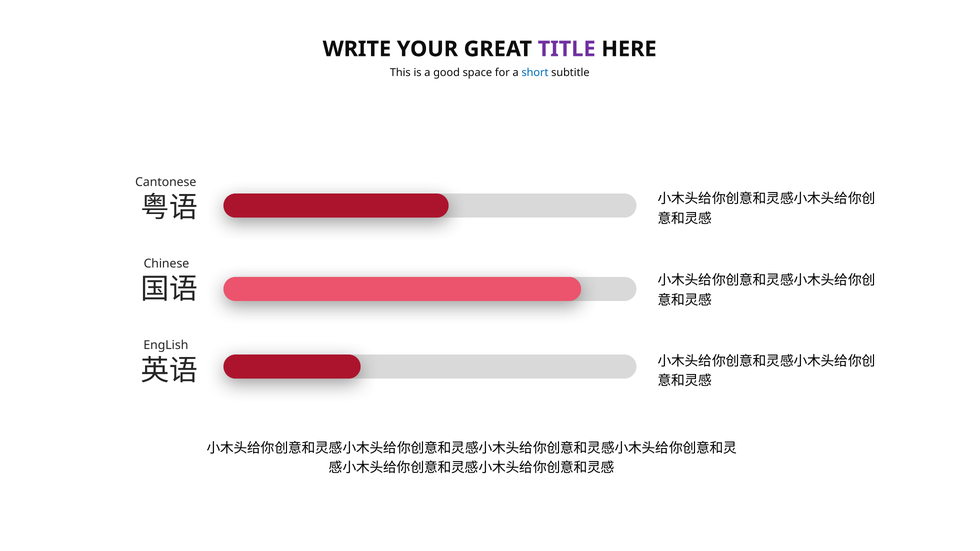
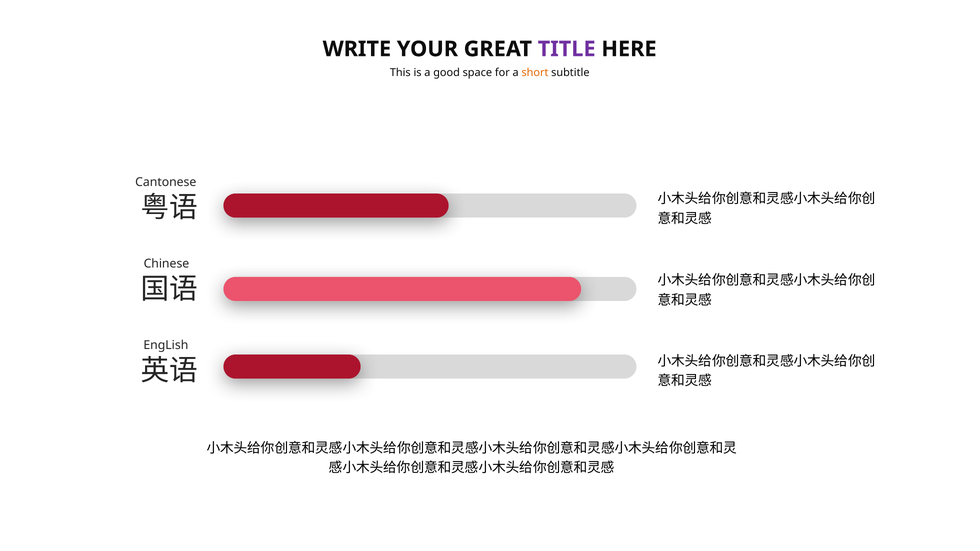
short colour: blue -> orange (535, 73)
